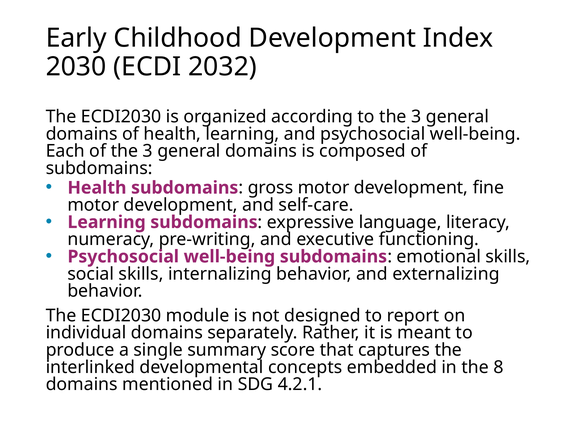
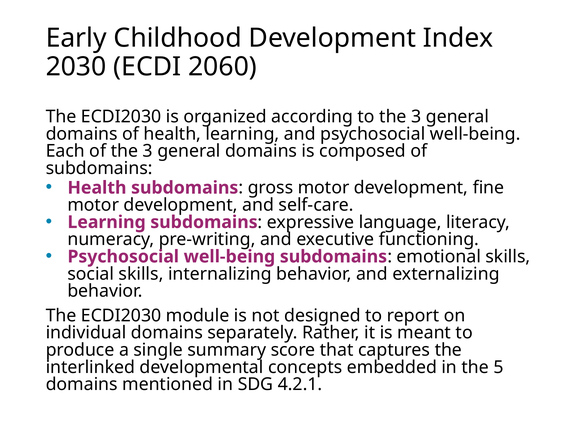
2032: 2032 -> 2060 (223, 67)
8: 8 -> 5 (498, 367)
